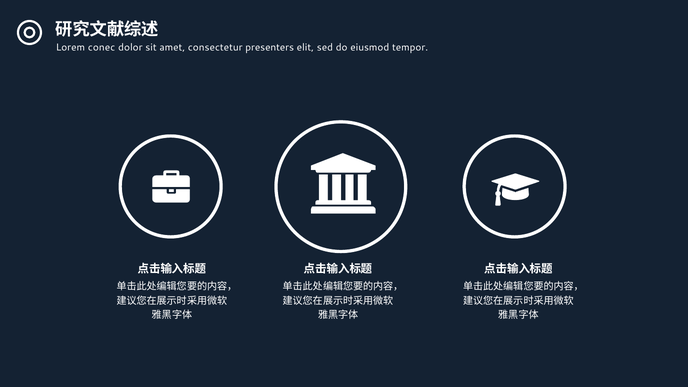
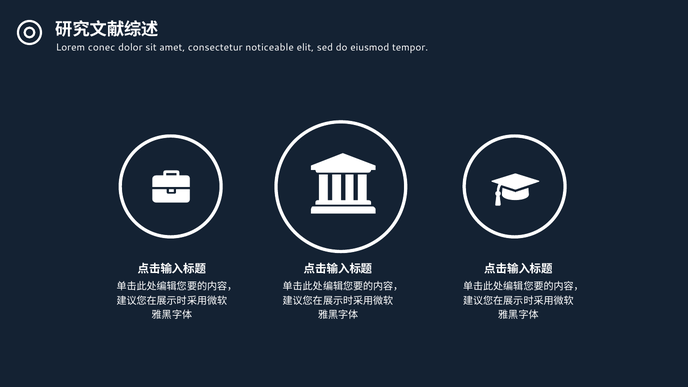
presenters: presenters -> noticeable (270, 47)
